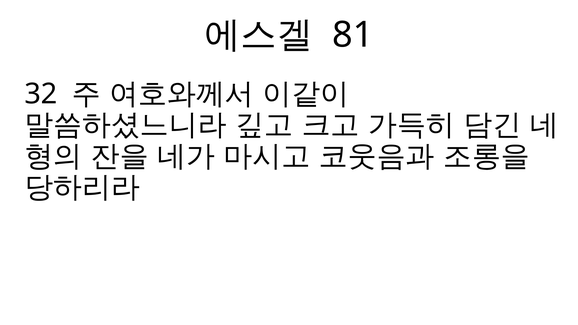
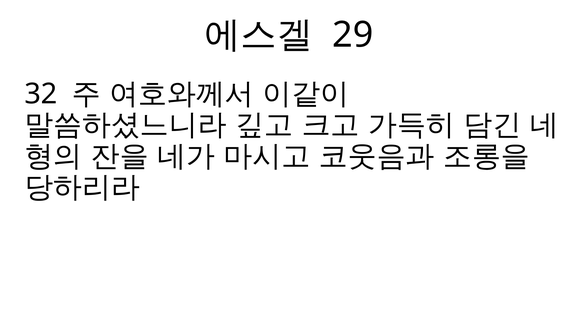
81: 81 -> 29 (353, 35)
